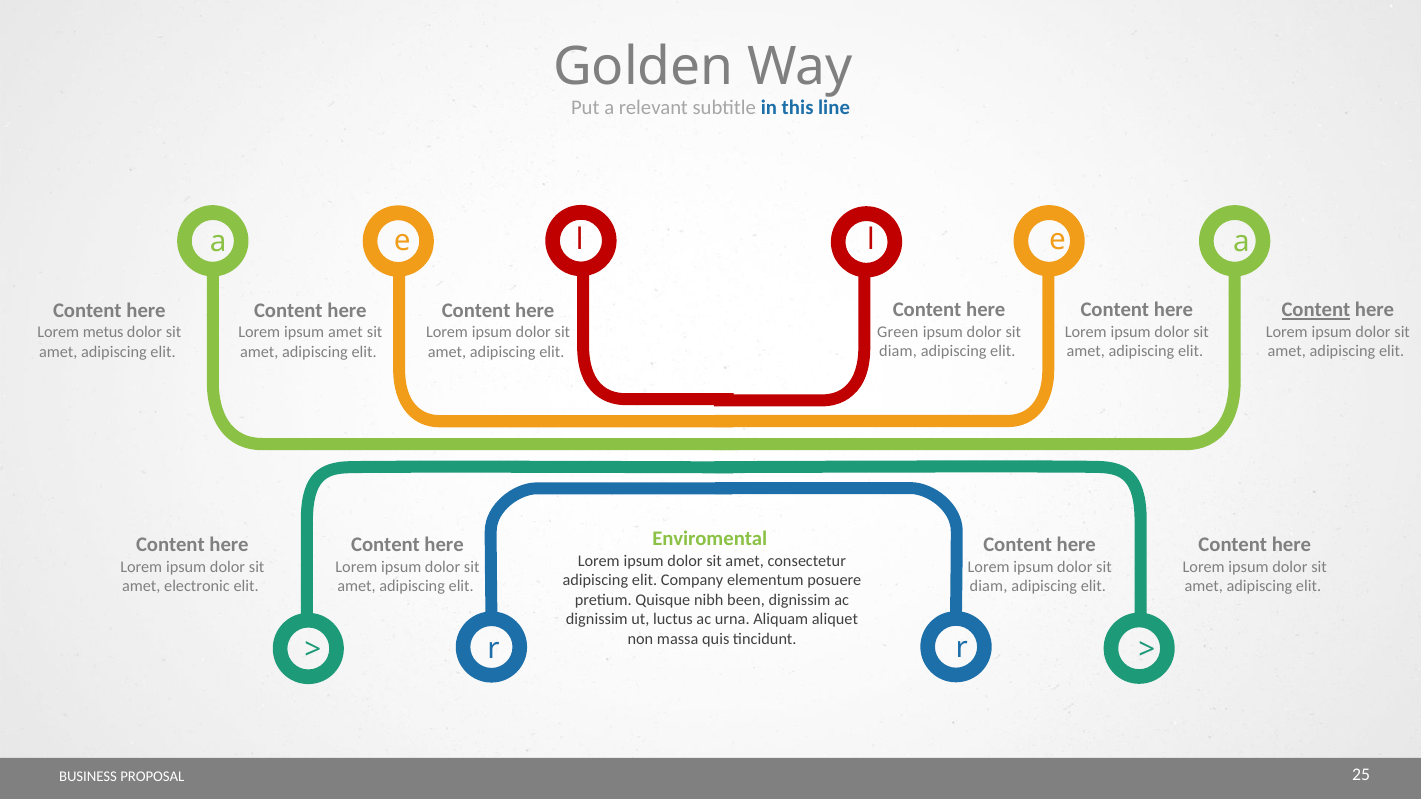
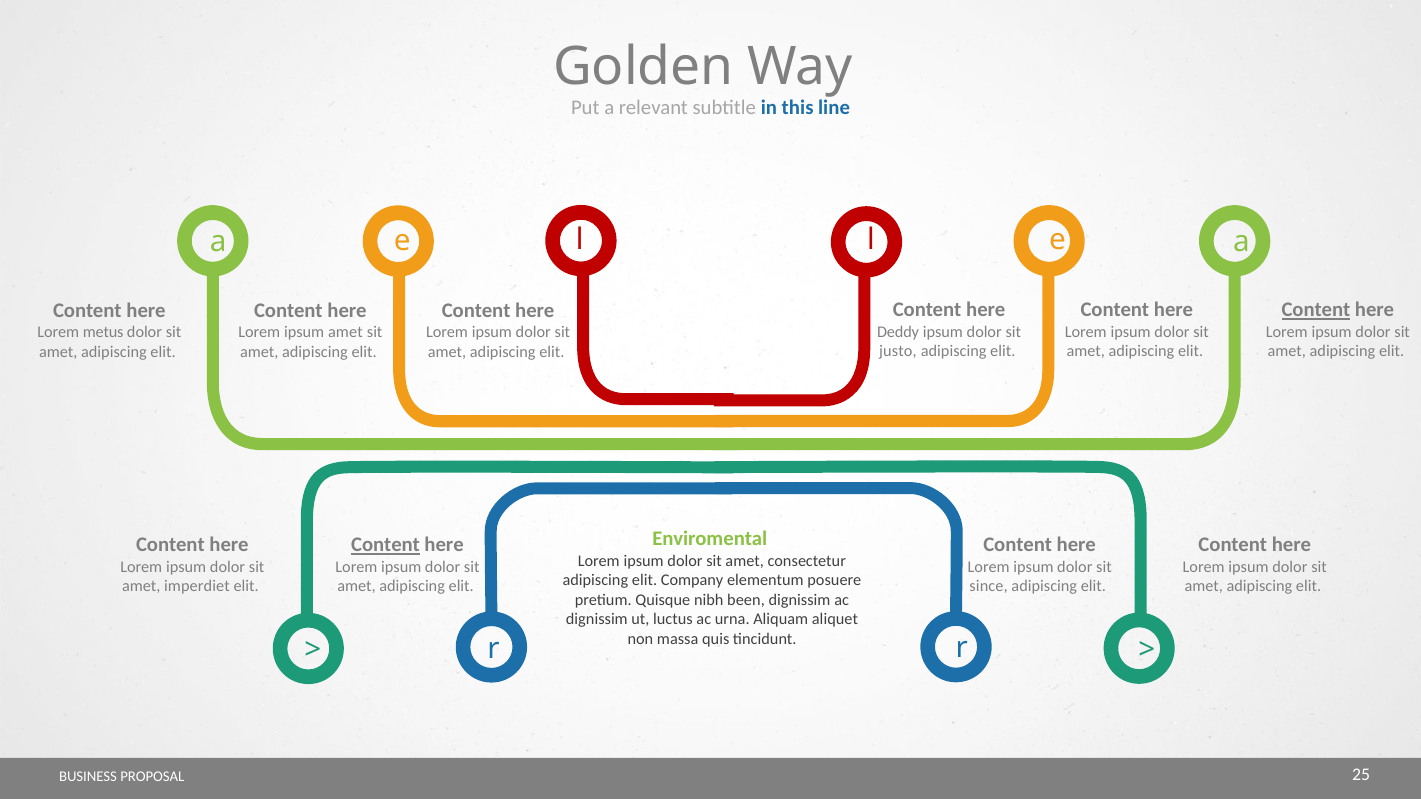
Green: Green -> Deddy (898, 332)
diam: diam -> justo (898, 352)
Content underline: none -> present (386, 545)
diam: diam -> since (989, 586)
electronic: electronic -> imperdiet (197, 587)
